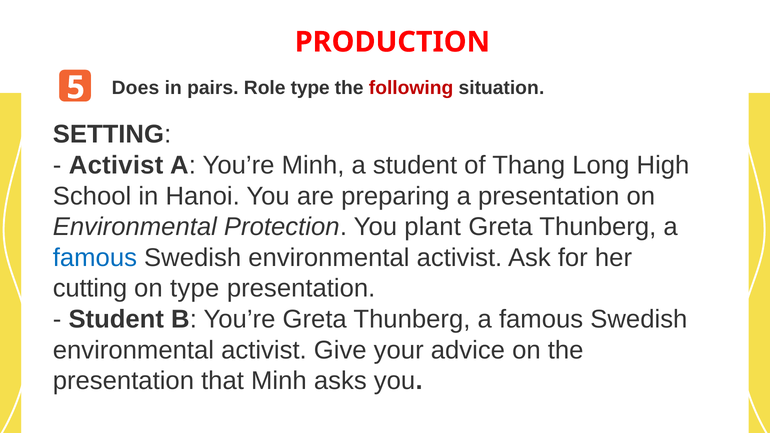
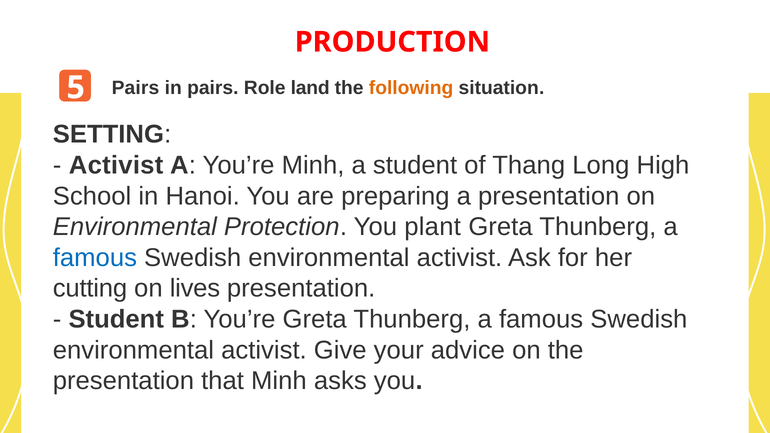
Does: Does -> Pairs (135, 88)
Role type: type -> land (310, 88)
following colour: red -> orange (411, 88)
on type: type -> lives (195, 289)
